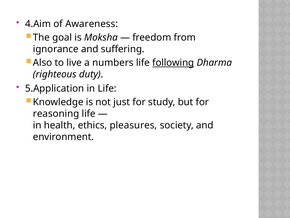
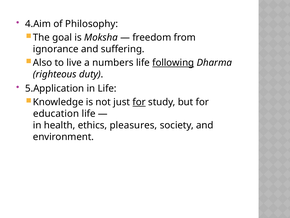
Awareness: Awareness -> Philosophy (92, 24)
for underline: none -> present (139, 102)
reasoning: reasoning -> education (56, 113)
